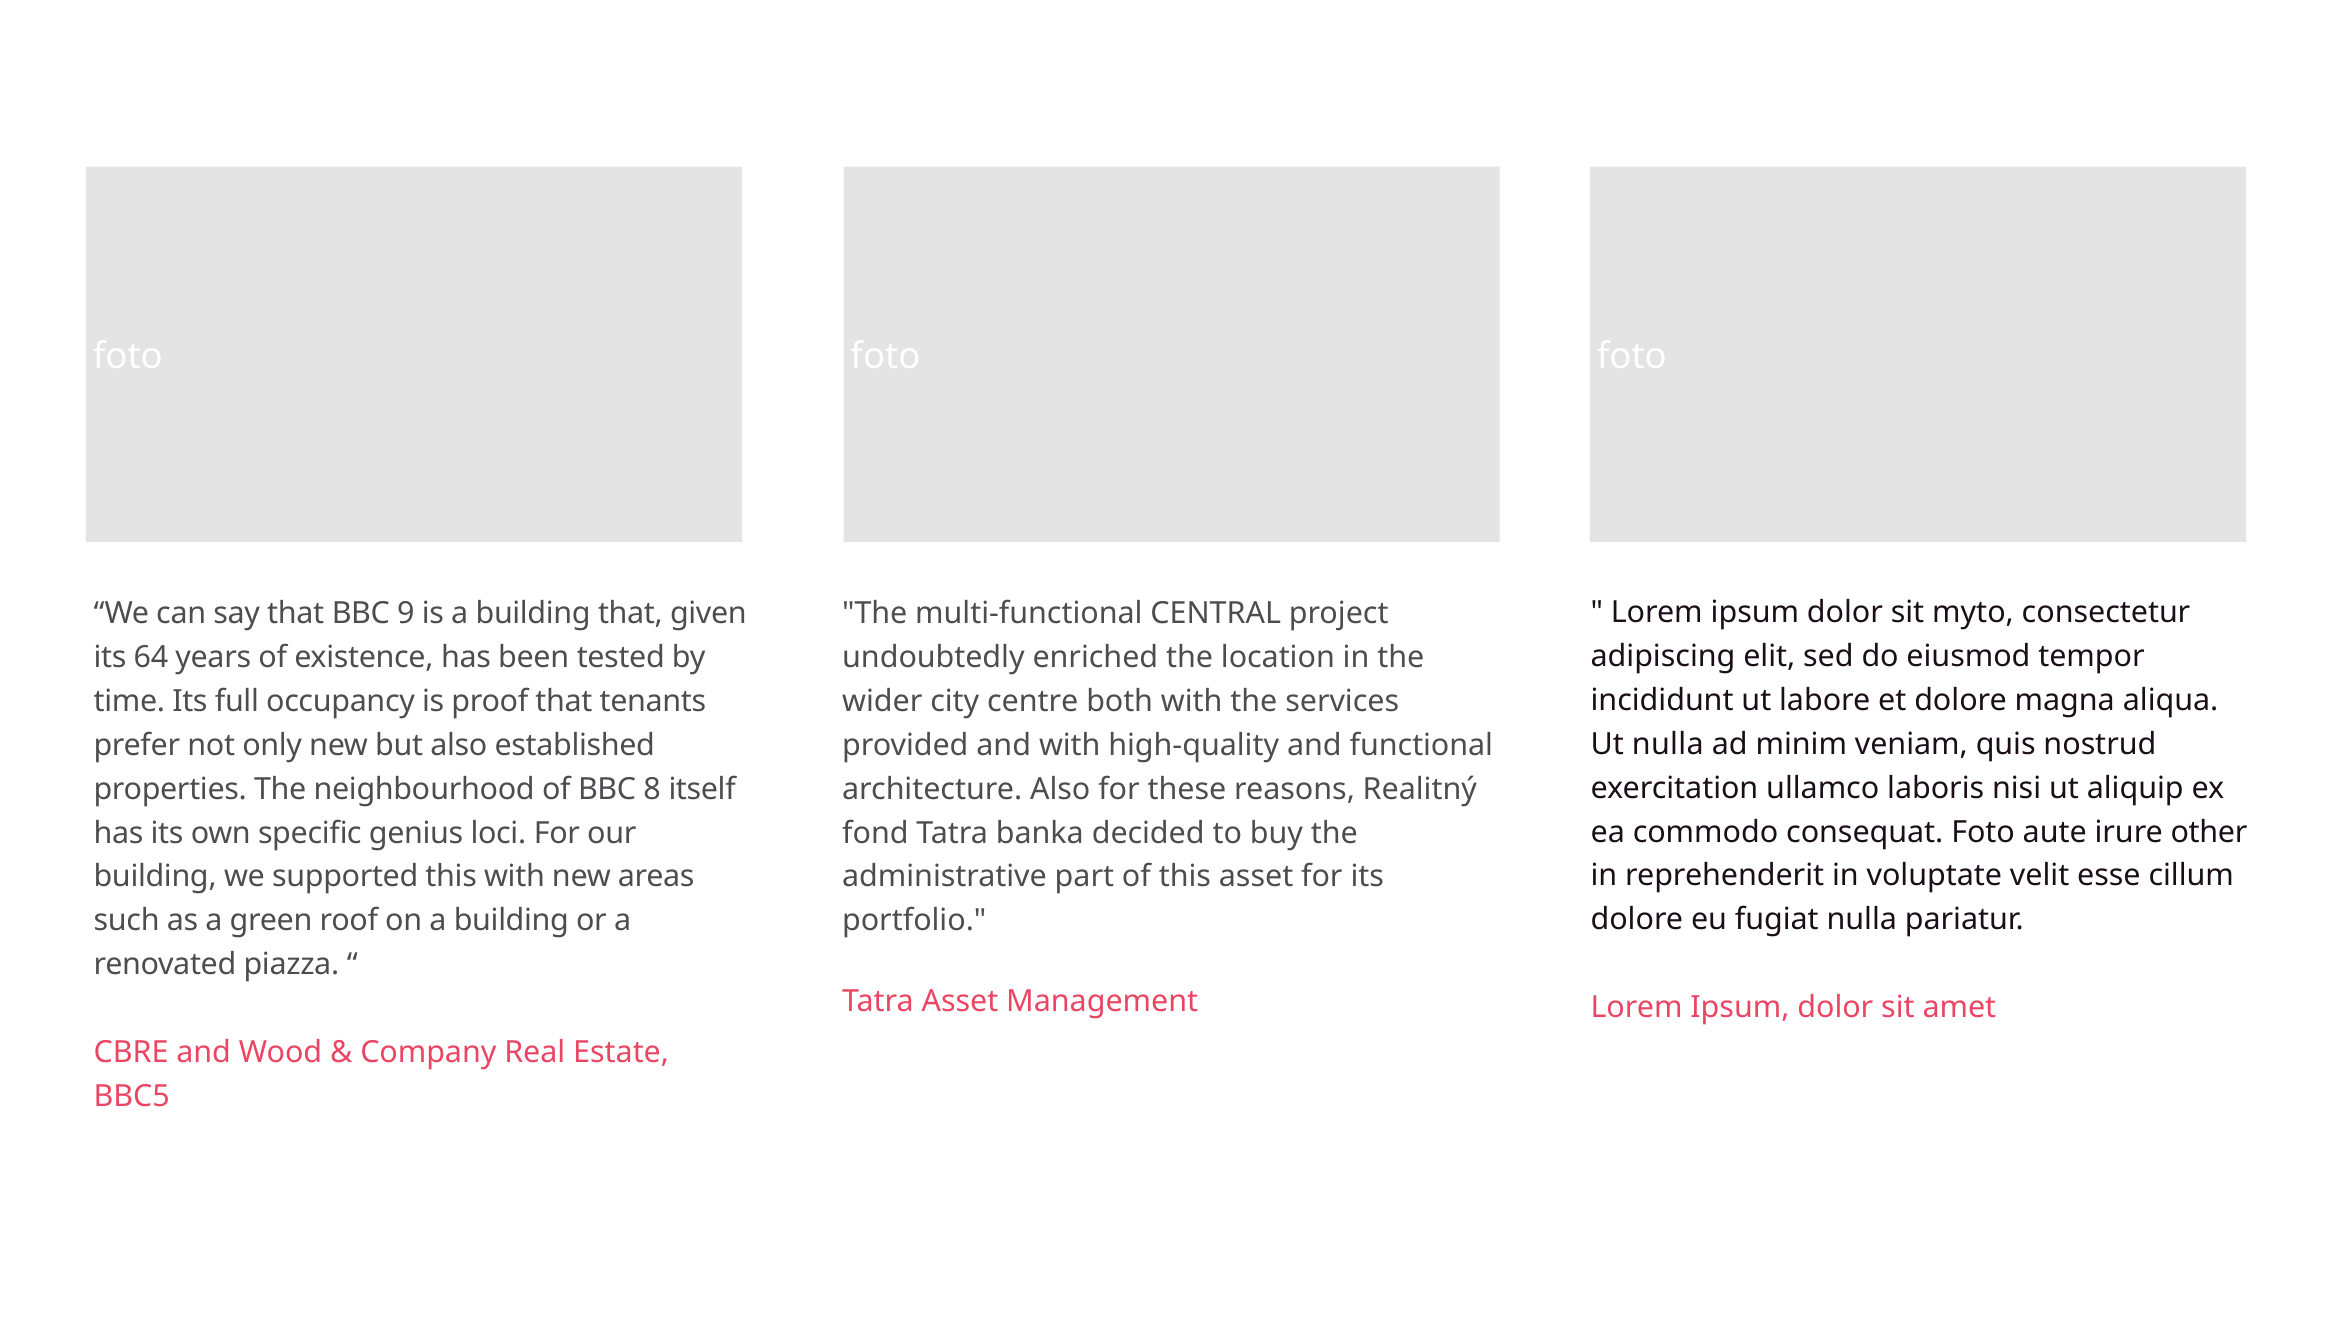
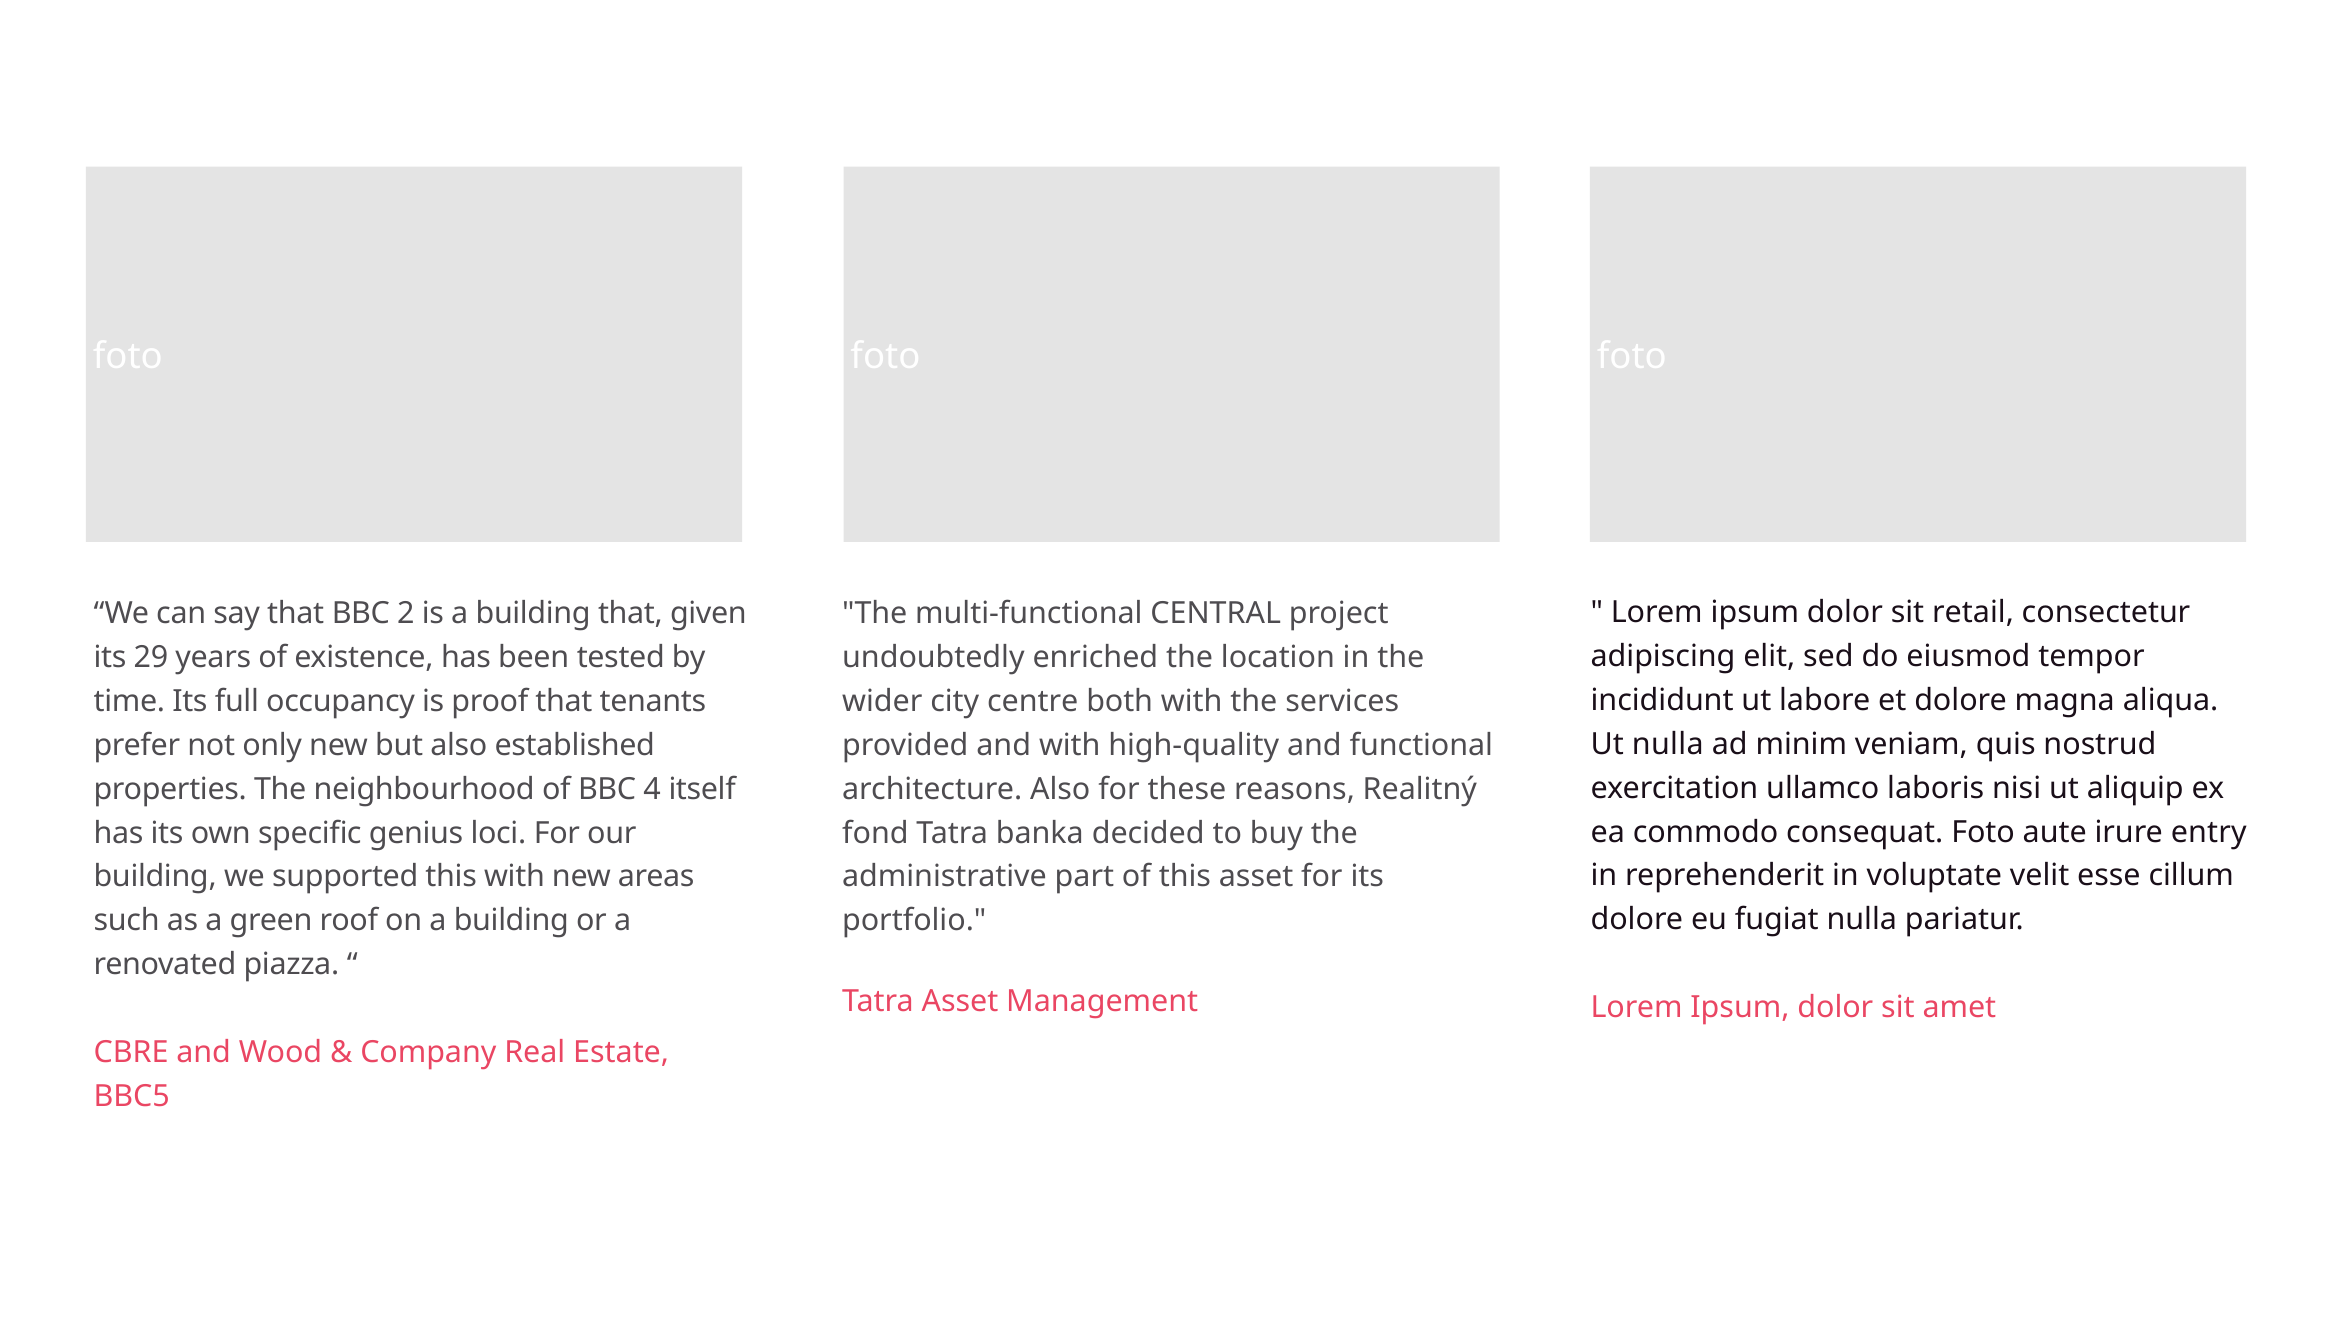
myto: myto -> retail (1973, 613)
9: 9 -> 2 (406, 614)
64: 64 -> 29 (151, 657)
8: 8 -> 4 (652, 789)
other: other -> entry (2209, 832)
